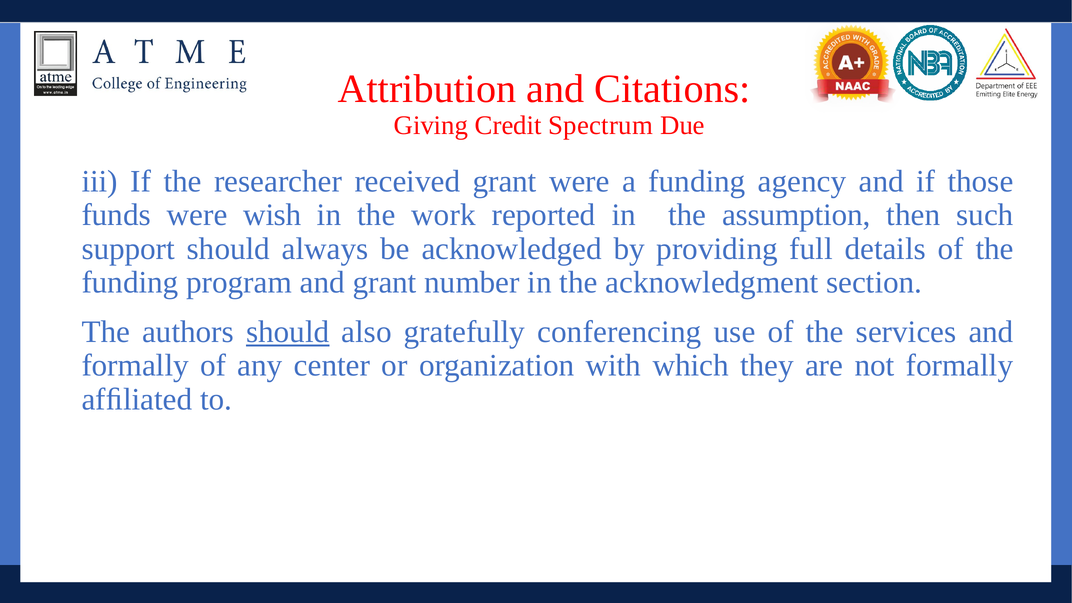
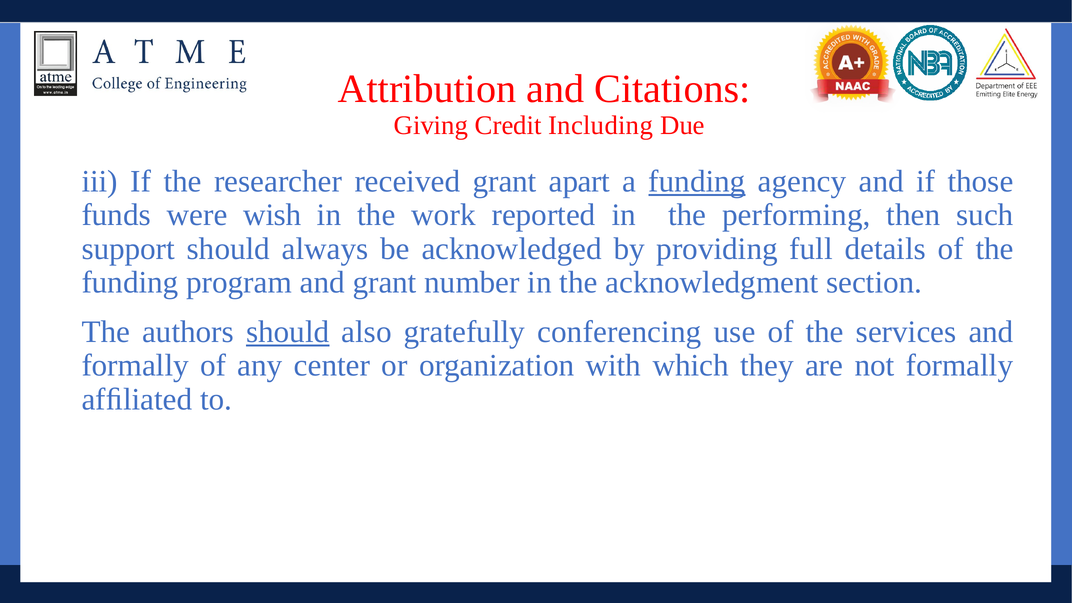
Spectrum: Spectrum -> Including (601, 125)
grant were: were -> apart (580, 181)
funding underline: none -> present (697, 181)
assumption: assumption -> performing (796, 215)
